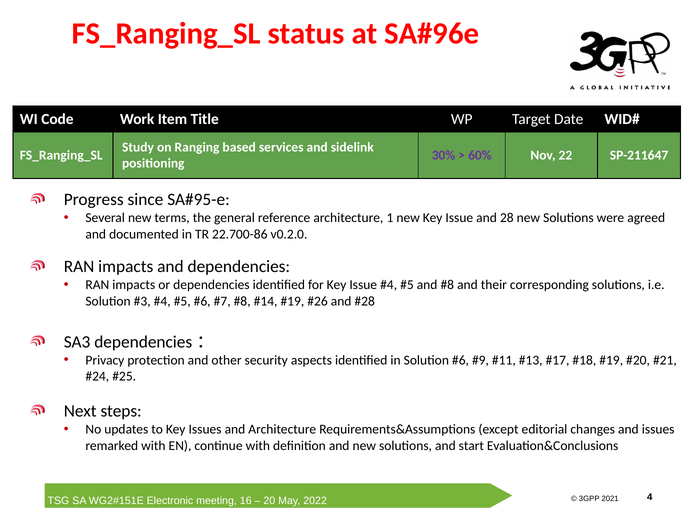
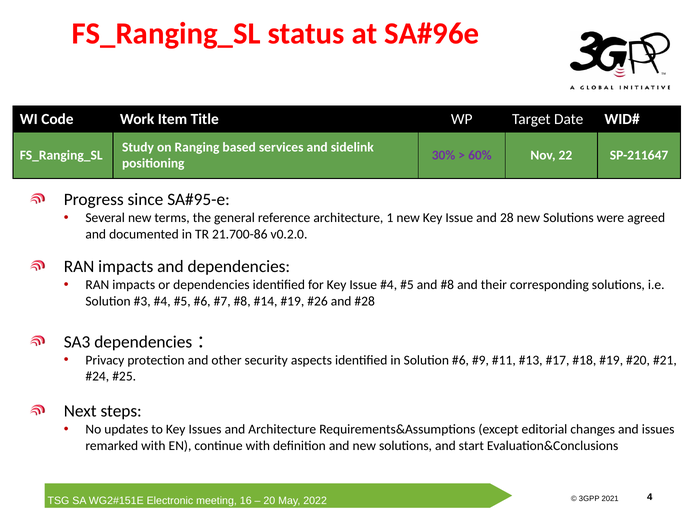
22.700-86: 22.700-86 -> 21.700-86 (240, 234)
